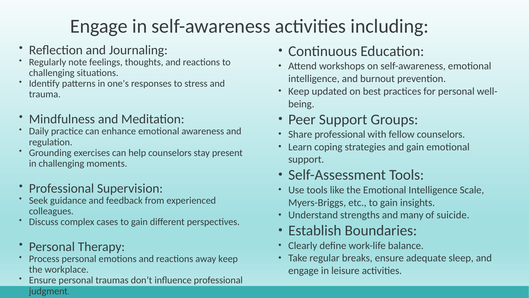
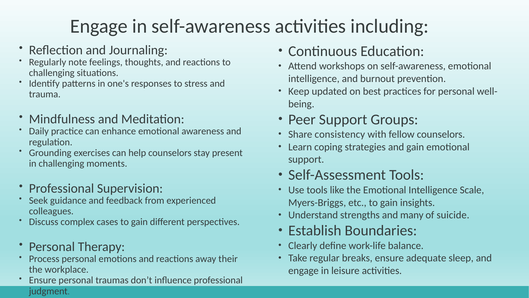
Share professional: professional -> consistency (340, 134)
away keep: keep -> their (228, 259)
